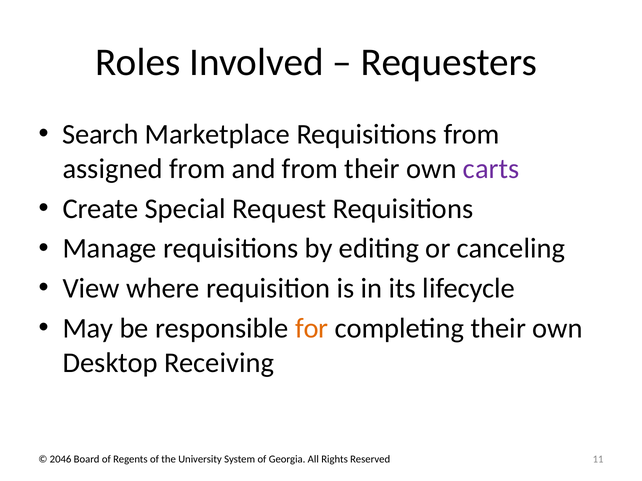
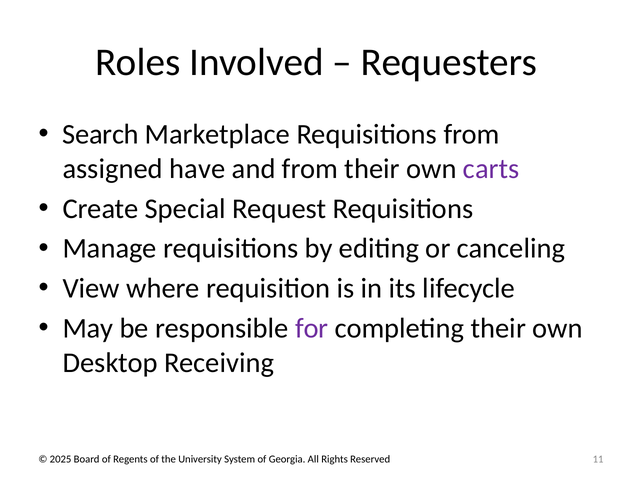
assigned from: from -> have (197, 169)
for colour: orange -> purple (312, 329)
2046: 2046 -> 2025 (61, 460)
